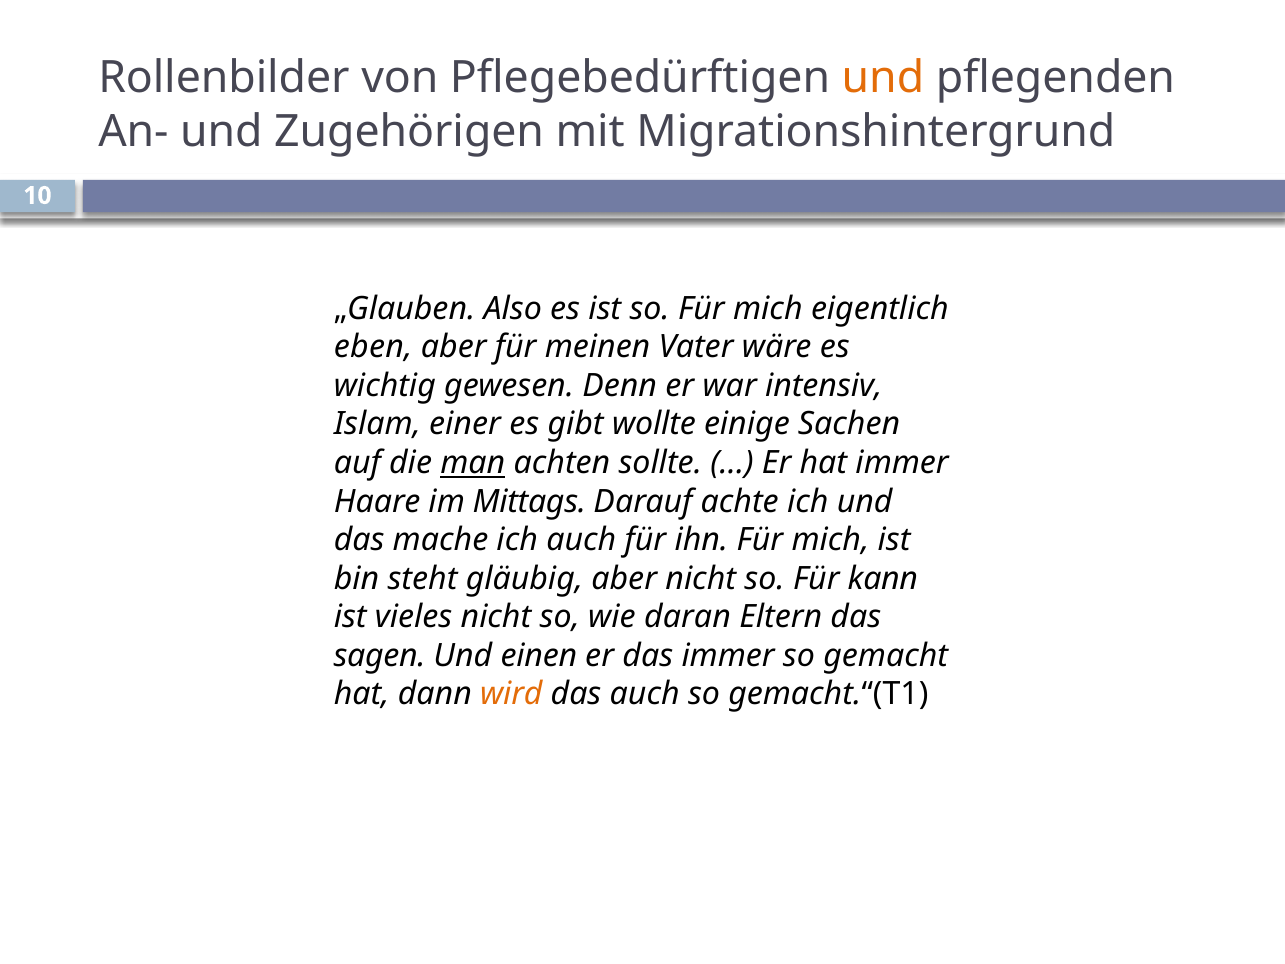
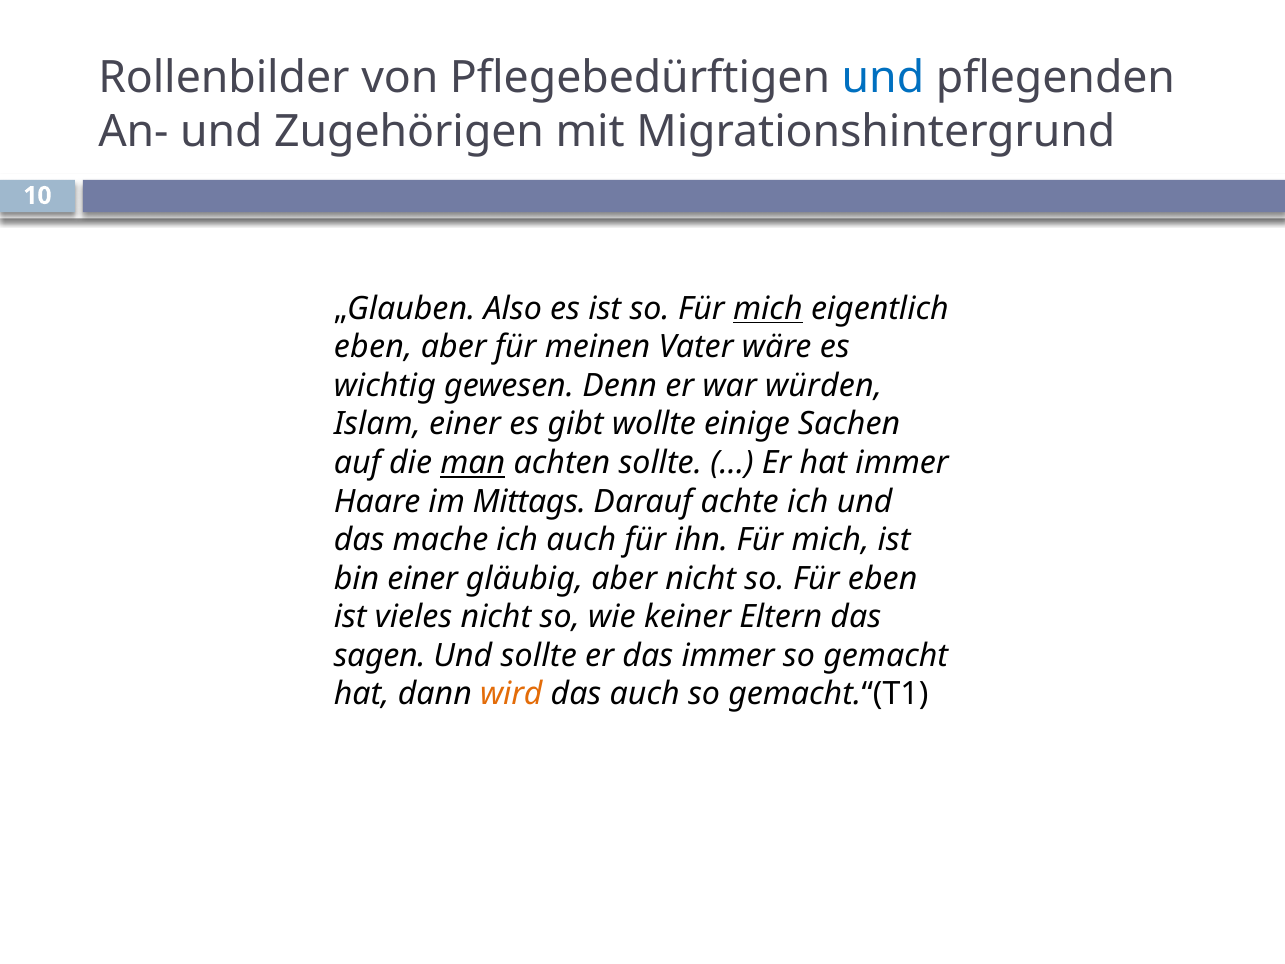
und colour: orange -> blue (883, 78)
mich underline: none -> present (768, 309)
intensiv: intensiv -> würden (824, 386)
bin steht: steht -> einer (423, 578)
Für kann: kann -> eben (883, 578)
daran: daran -> keiner (688, 617)
Und einen: einen -> sollte (539, 656)
